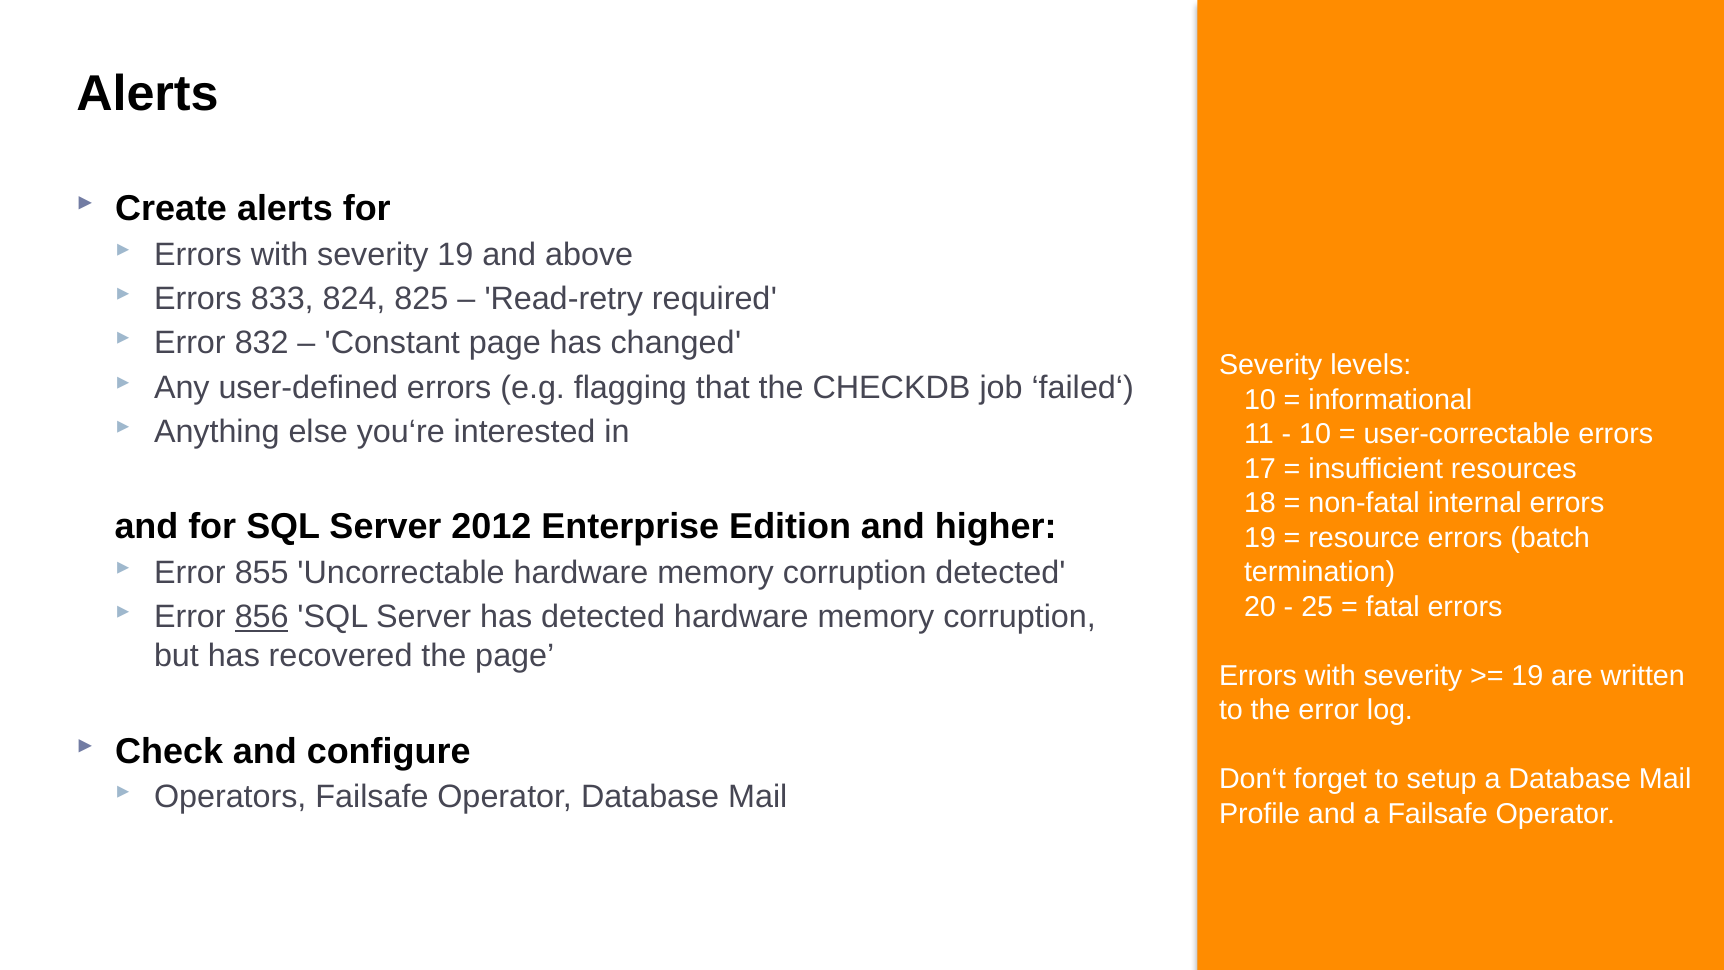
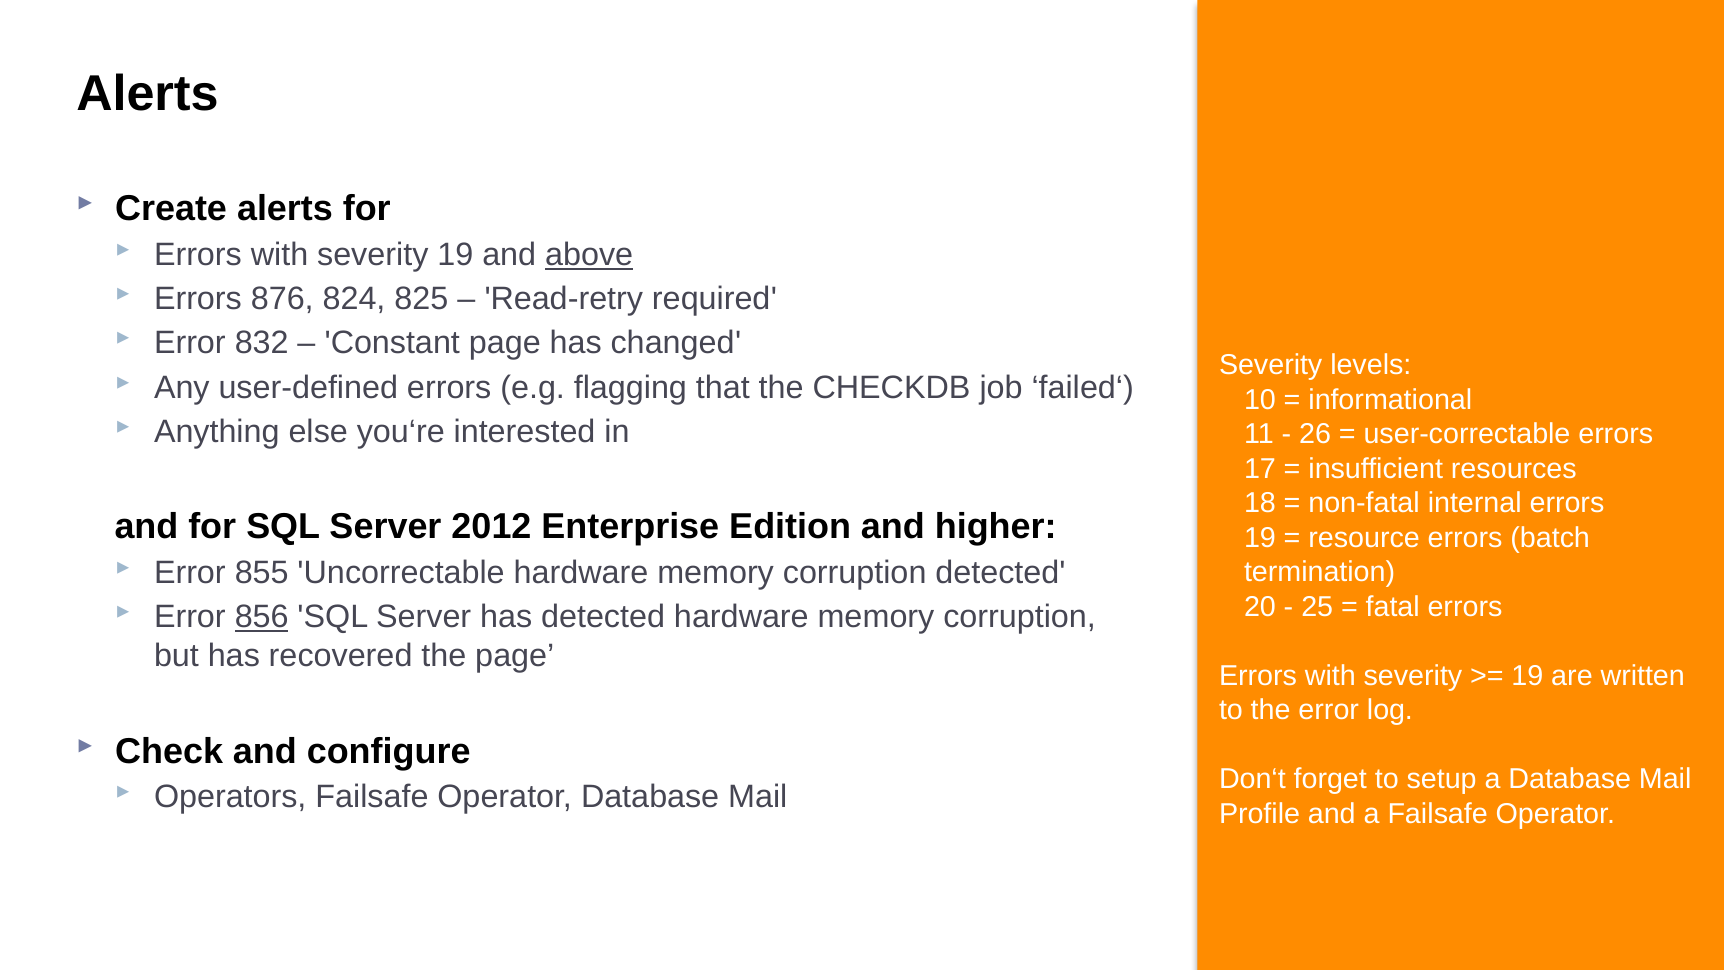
above underline: none -> present (589, 255)
833: 833 -> 876 (282, 299)
10: 10 -> 26 (1315, 434)
